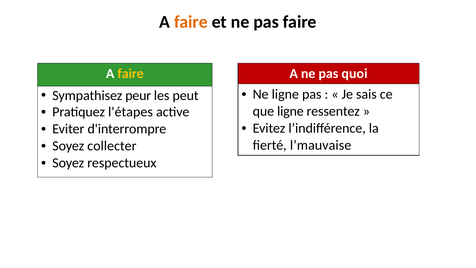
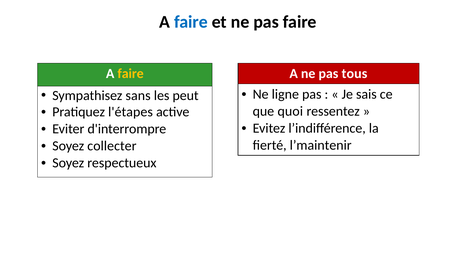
faire colour: orange -> blue (191, 22)
quoi: quoi -> tous (354, 74)
peur: peur -> sans (138, 96)
que ligne: ligne -> quoi (290, 111)
l’mauvaise: l’mauvaise -> l’maintenir (321, 145)
